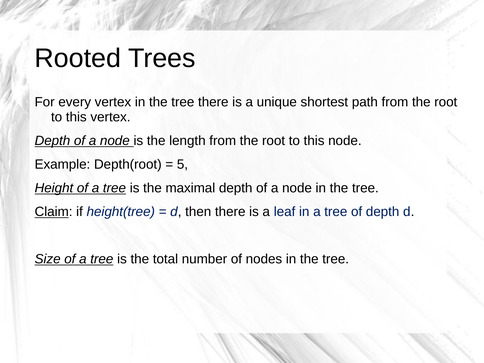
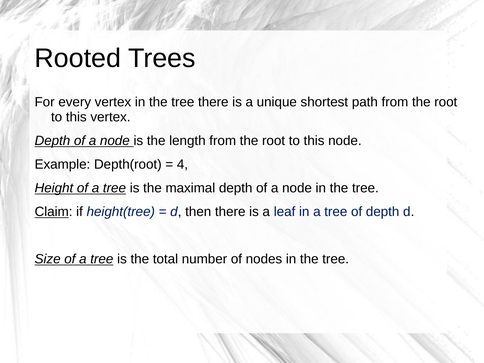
5: 5 -> 4 (182, 164)
